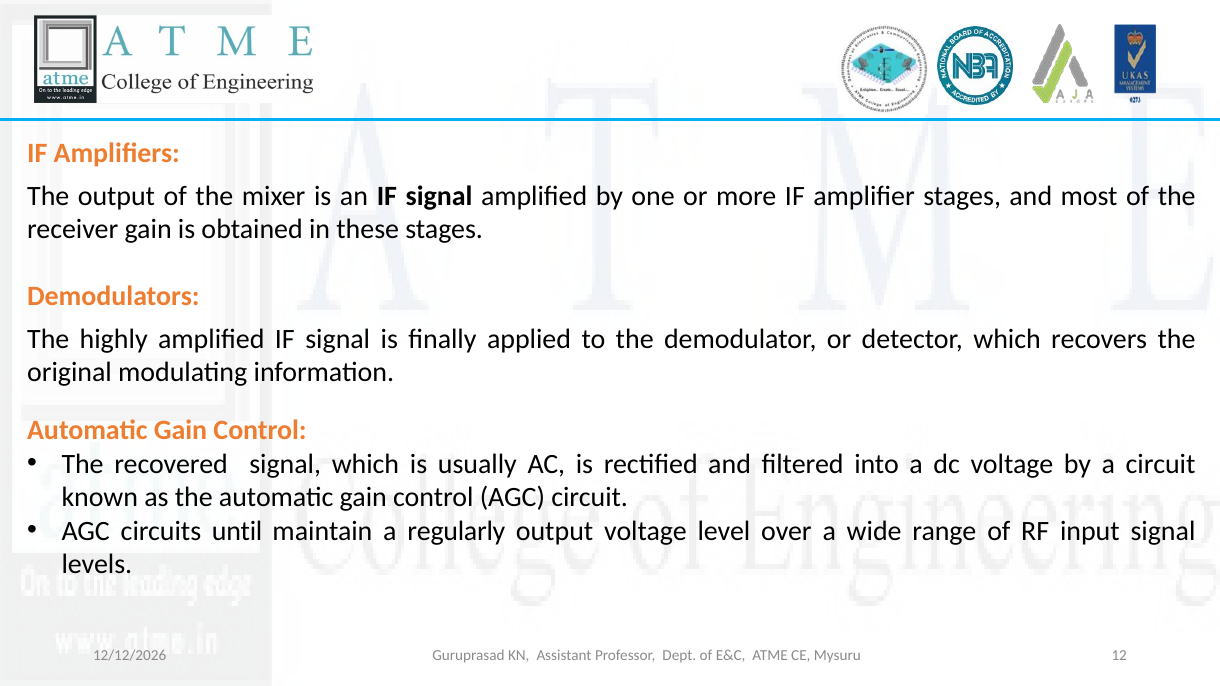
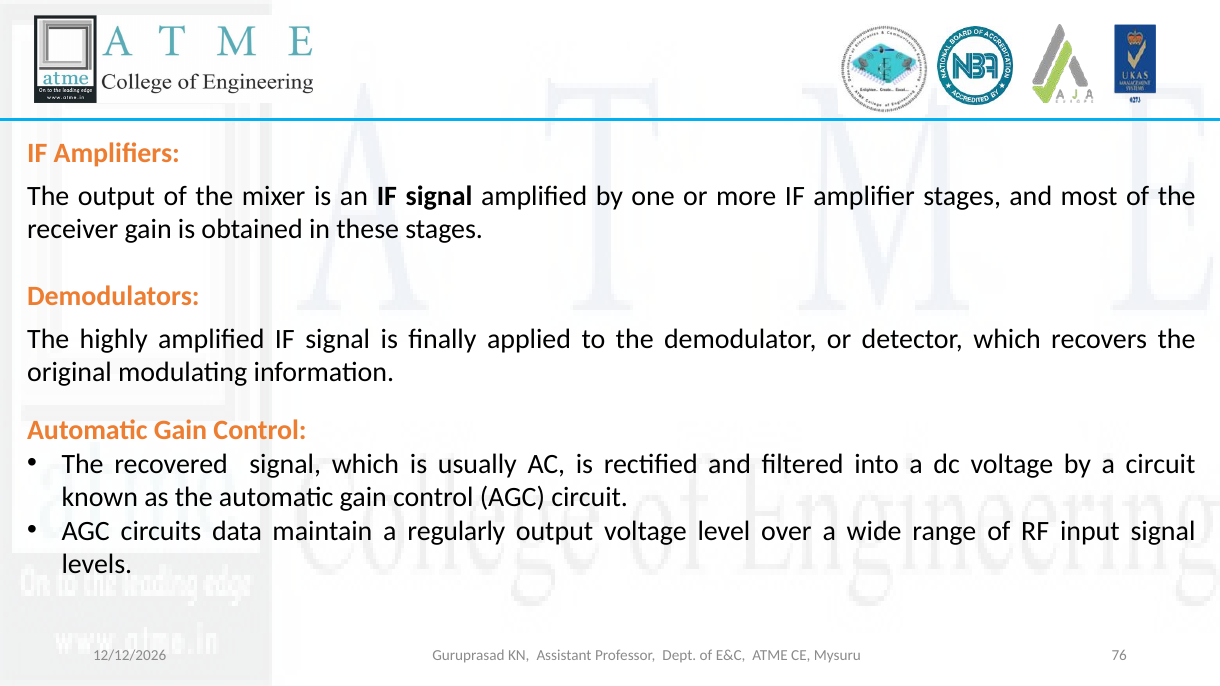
until: until -> data (237, 531)
12: 12 -> 76 (1119, 655)
